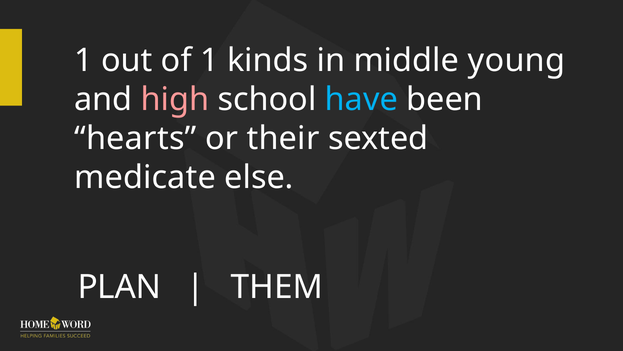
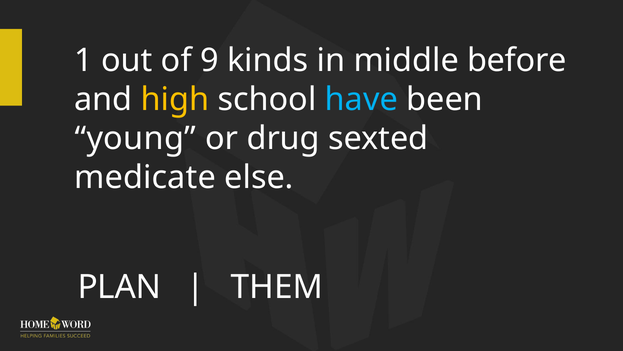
of 1: 1 -> 9 (209, 60)
young: young -> before (517, 60)
high colour: pink -> yellow (175, 99)
hearts: hearts -> young (135, 138)
their: their -> drug (283, 138)
